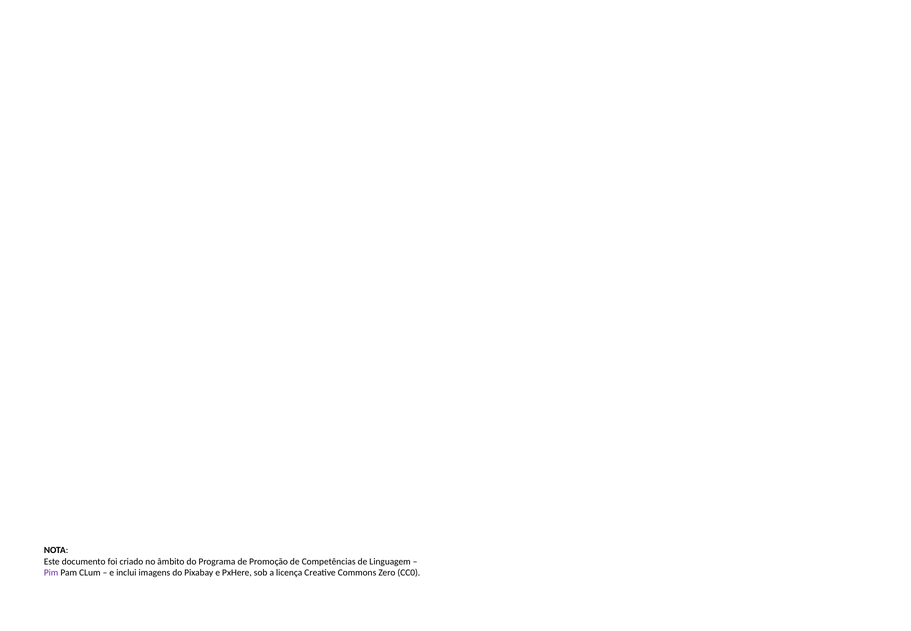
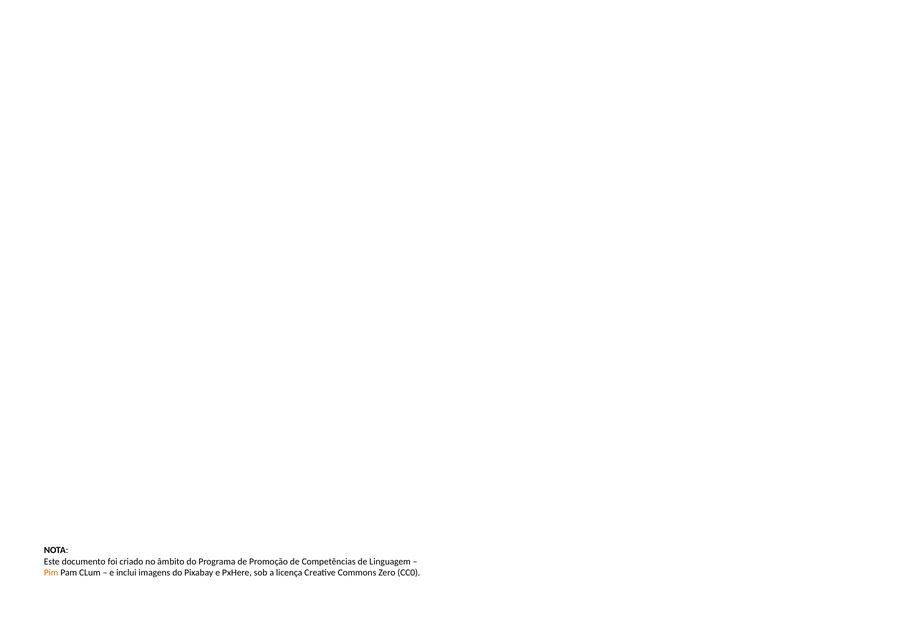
Pim colour: purple -> orange (51, 572)
